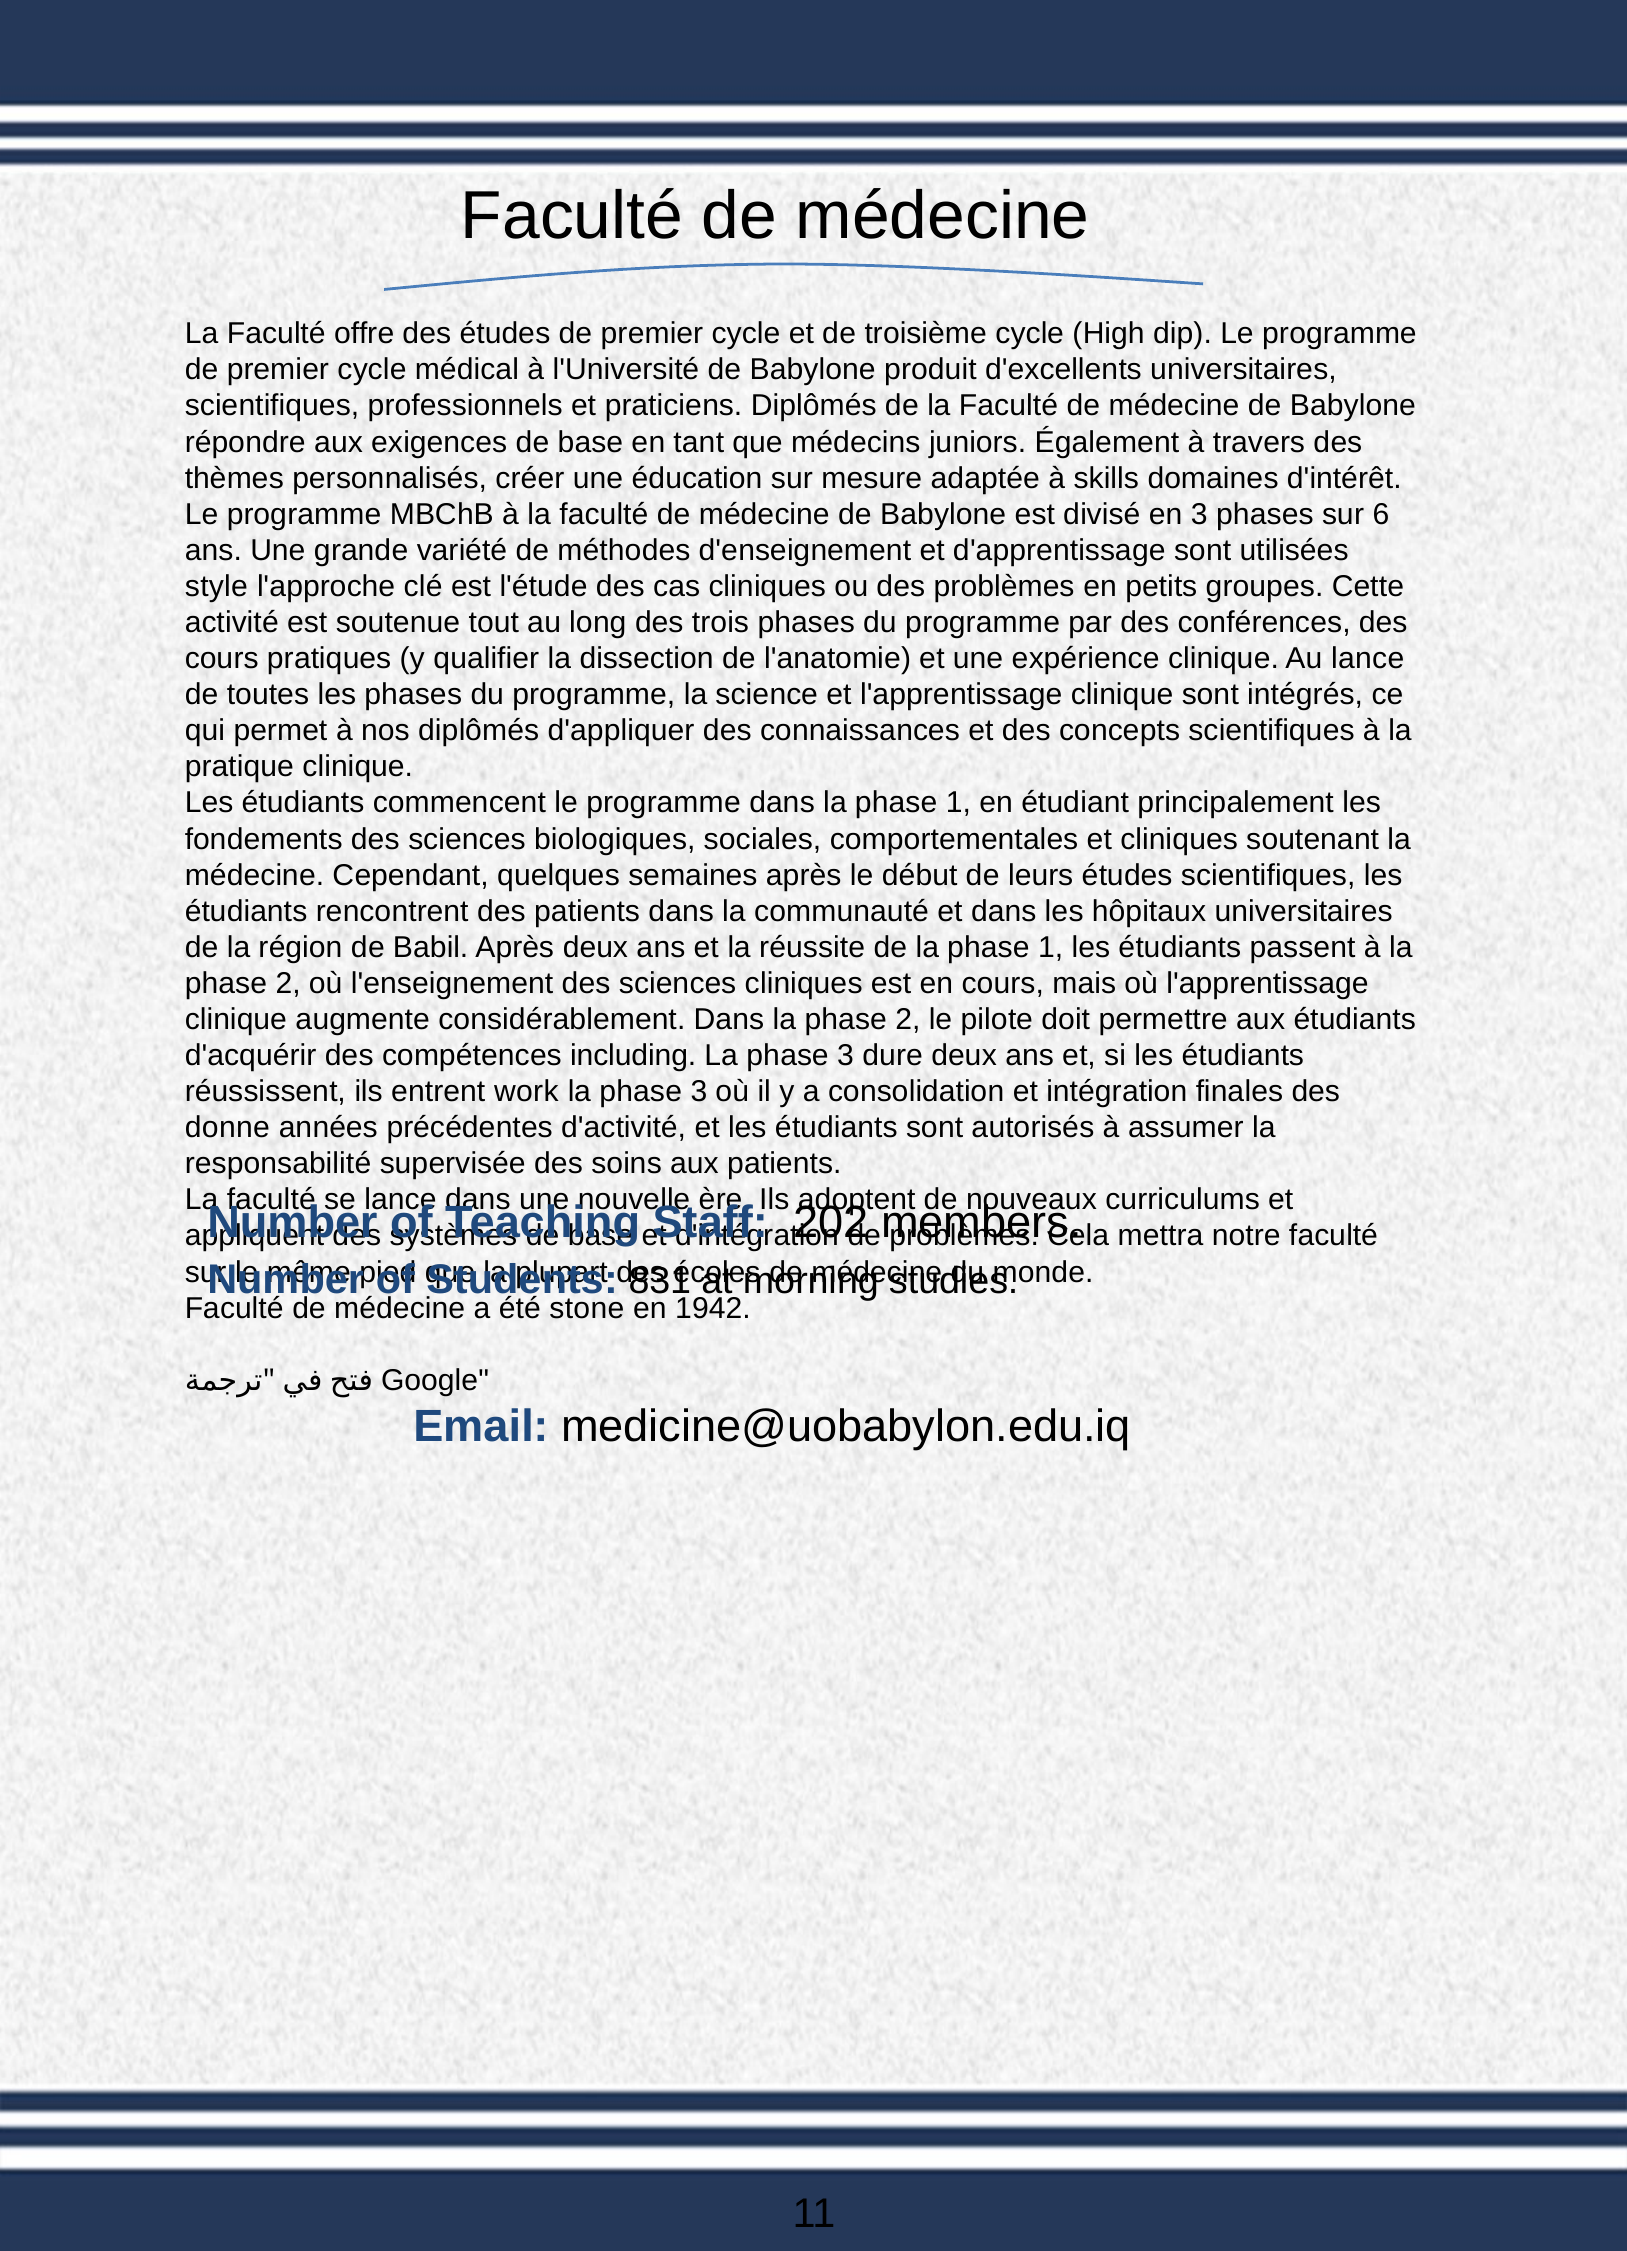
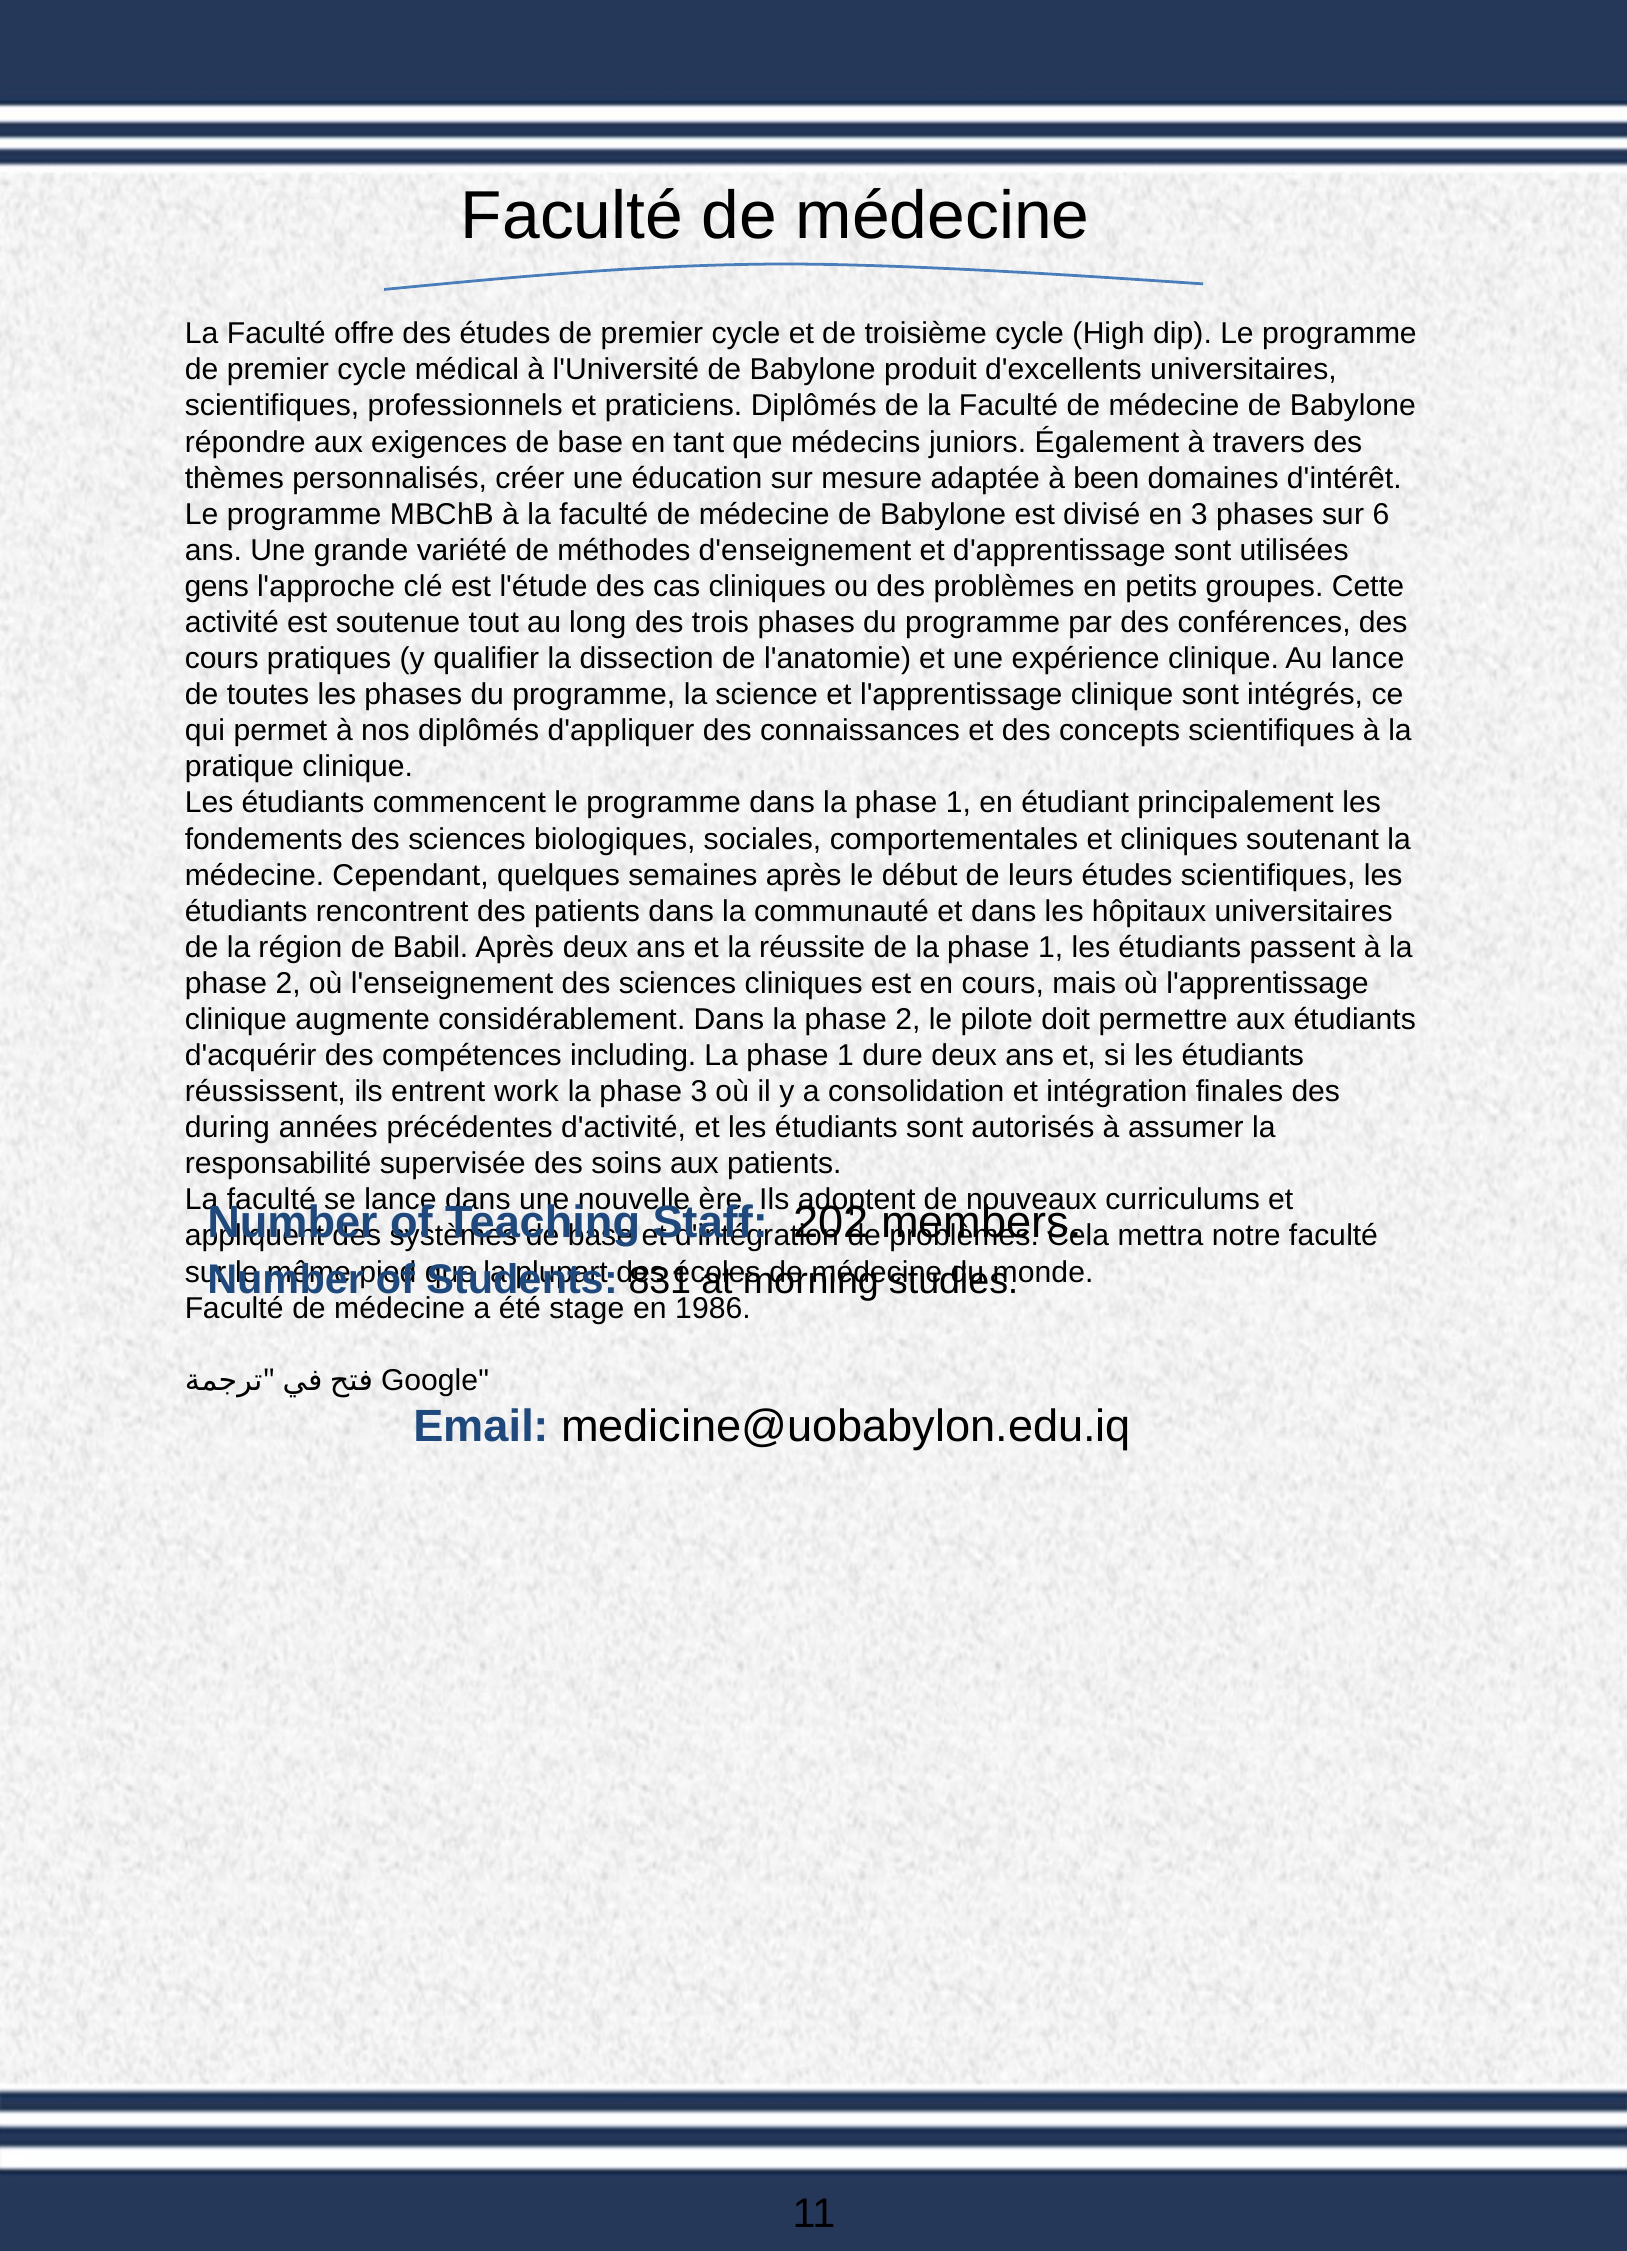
skills: skills -> been (1106, 478)
style: style -> gens (217, 586)
3: 3 -> 1 (845, 1056)
donne: donne -> during (227, 1128)
stone: stone -> stage (587, 1308)
1942: 1942 -> 1986 (713, 1308)
